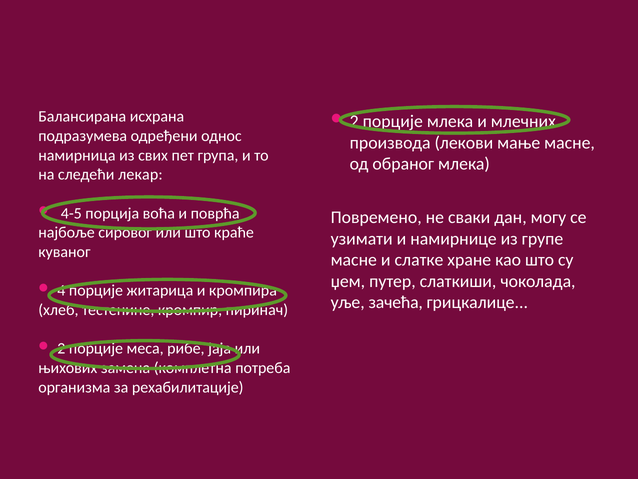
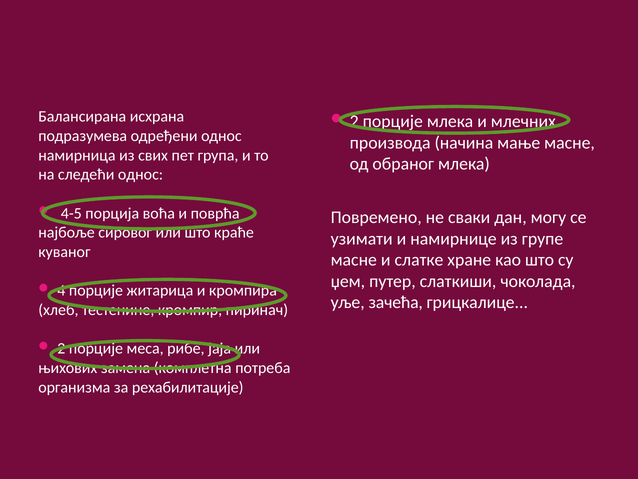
лекови: лекови -> начина (464, 143)
следећи лекар: лекар -> однос (141, 174)
